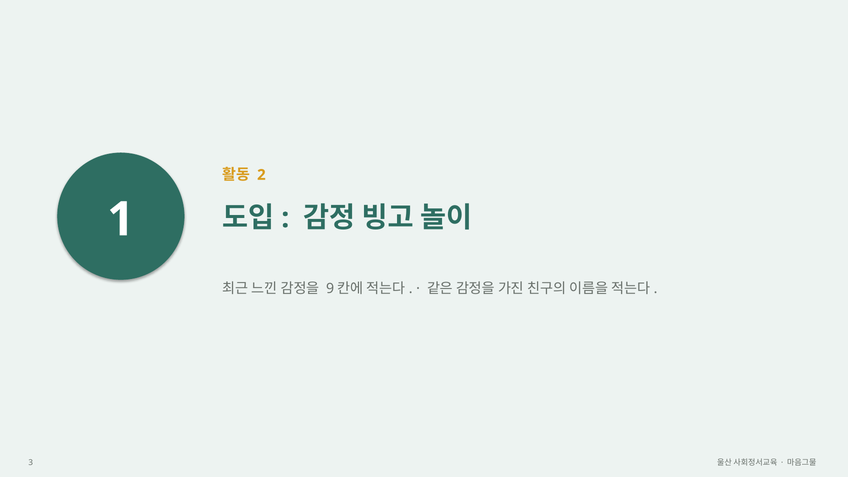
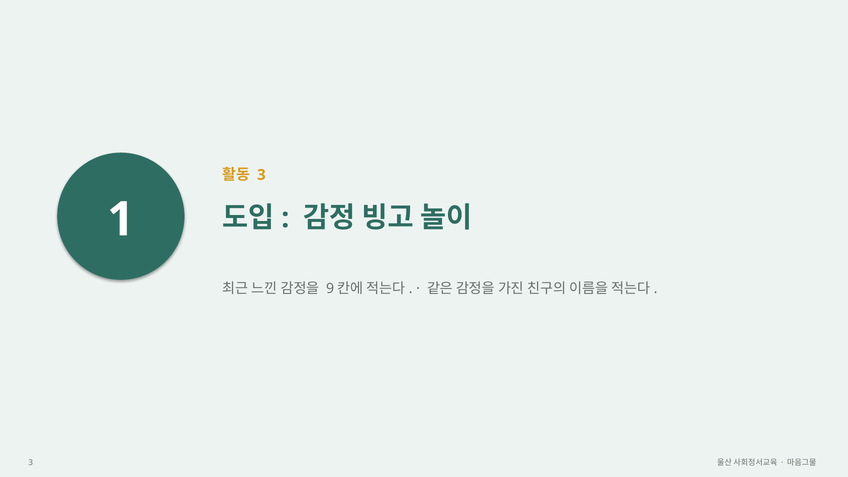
2: 2 -> 3 (261, 175)
